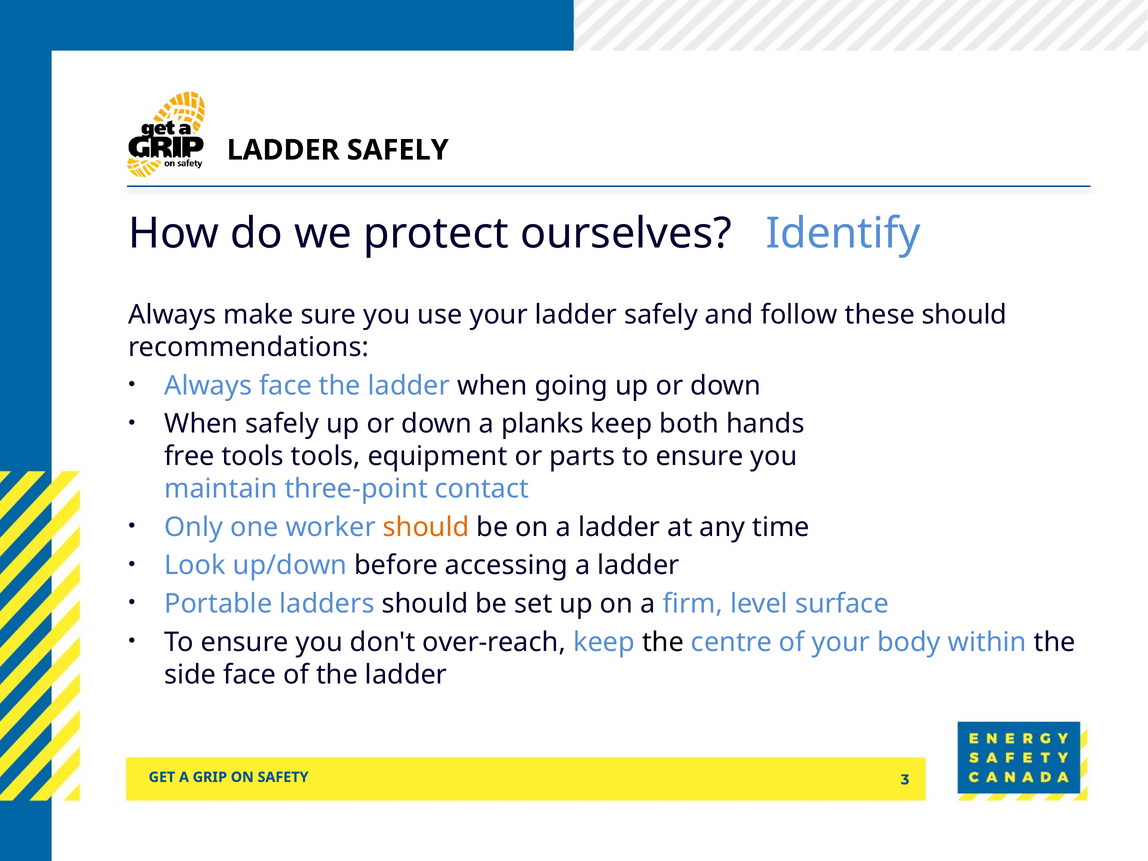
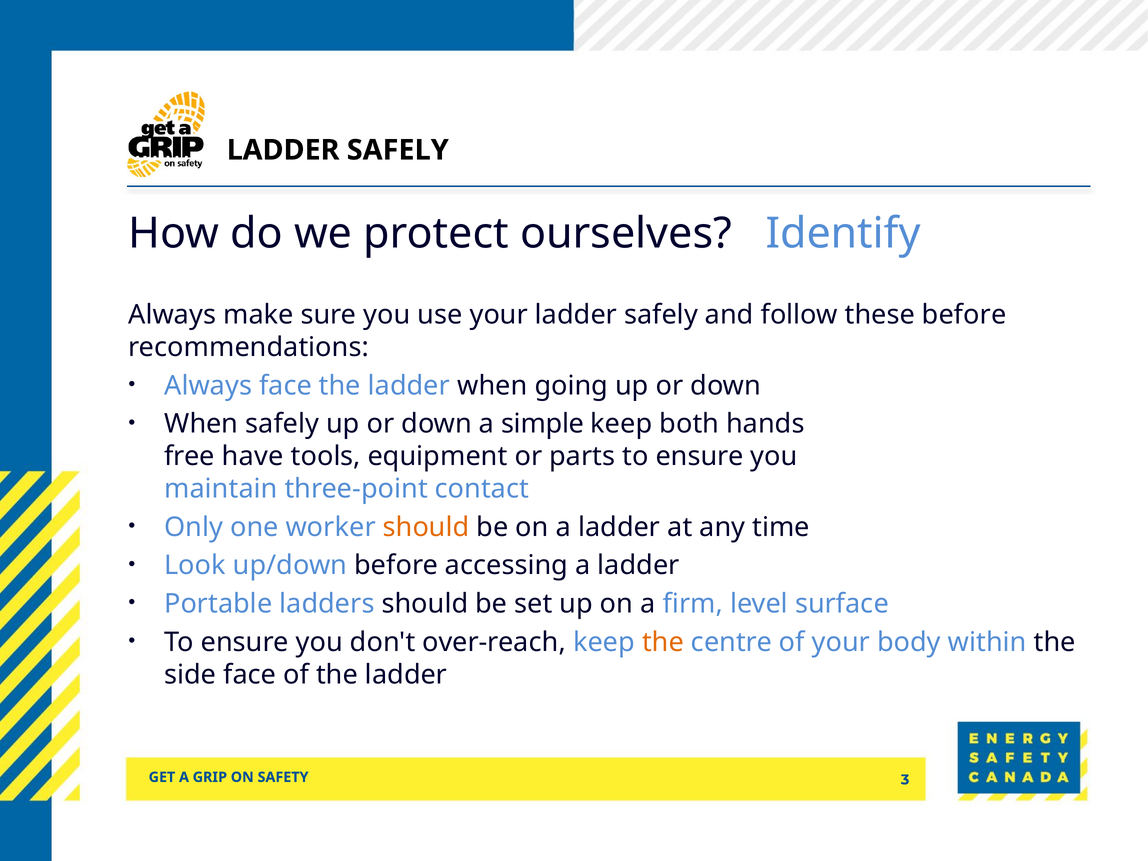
these should: should -> before (964, 315)
planks: planks -> simple (543, 424)
free tools: tools -> have (253, 456)
the colour: black -> orange (663, 642)
